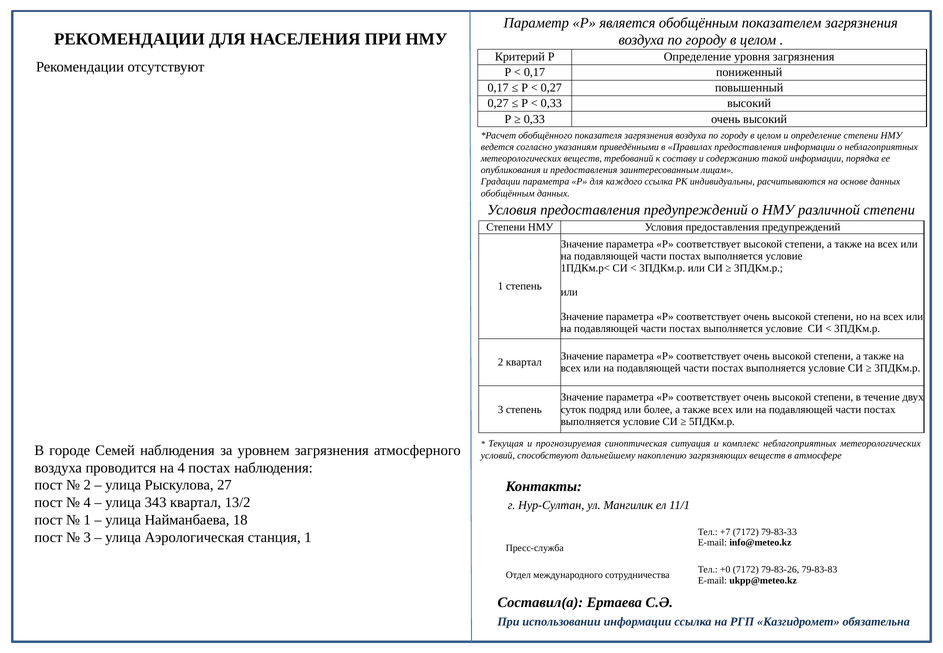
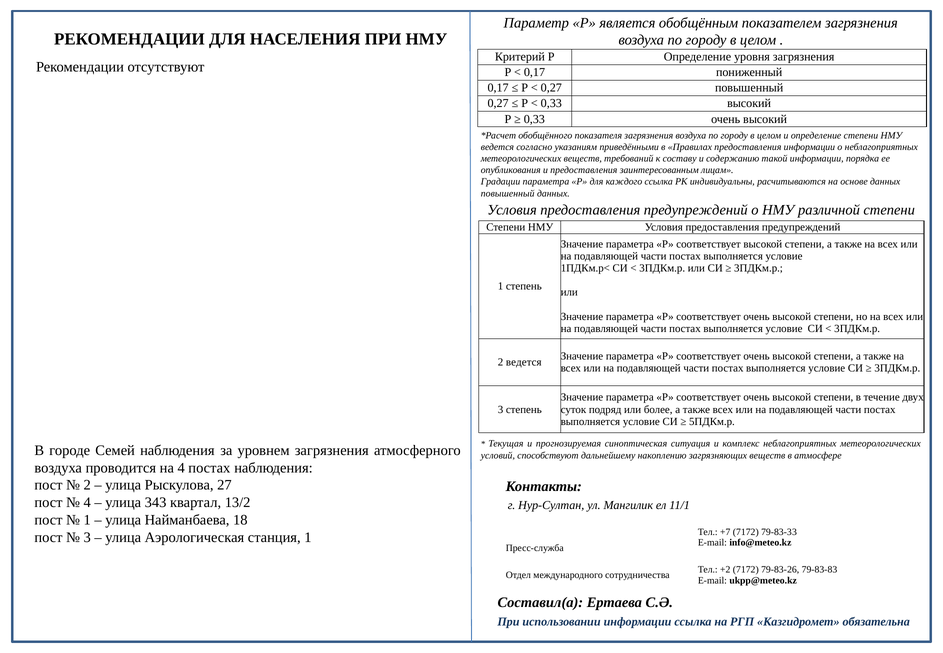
обобщённым: обобщённым -> повышенный (508, 193)
2 квартал: квартал -> ведется (524, 362)
+0: +0 -> +2 (725, 569)
